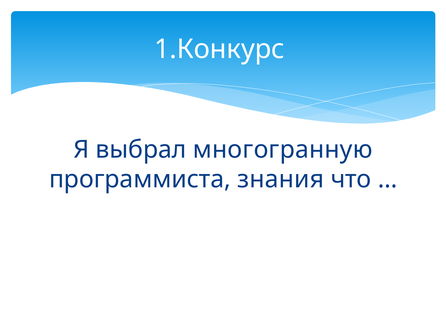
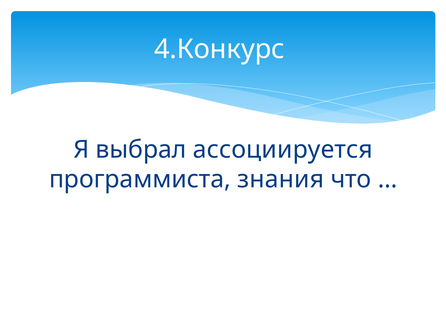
1.Конкурс: 1.Конкурс -> 4.Конкурс (219, 49)
многогранную: многогранную -> ассоциируется (283, 149)
